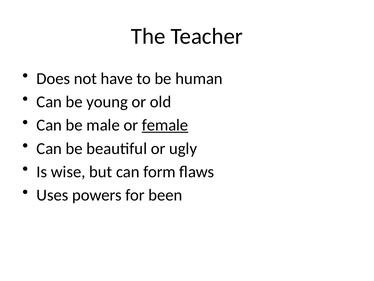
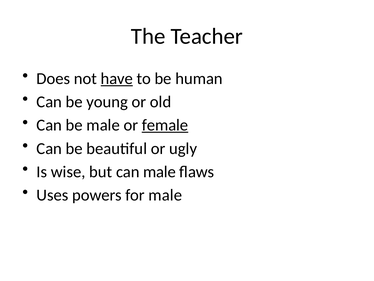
have underline: none -> present (117, 78)
can form: form -> male (159, 172)
for been: been -> male (165, 195)
